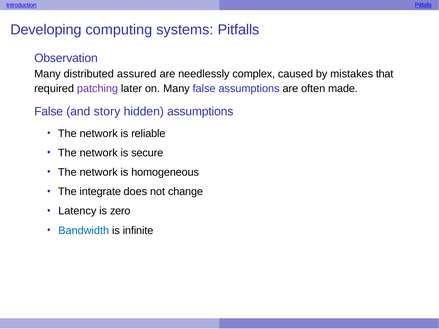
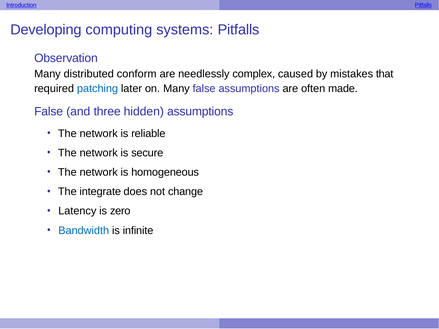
assured: assured -> conform (137, 74)
patching colour: purple -> blue (98, 89)
story: story -> three (107, 112)
